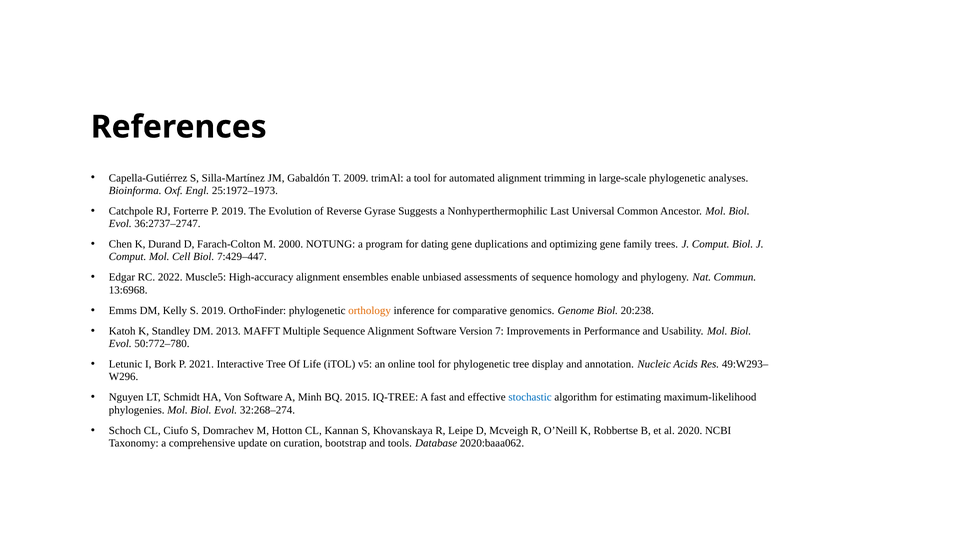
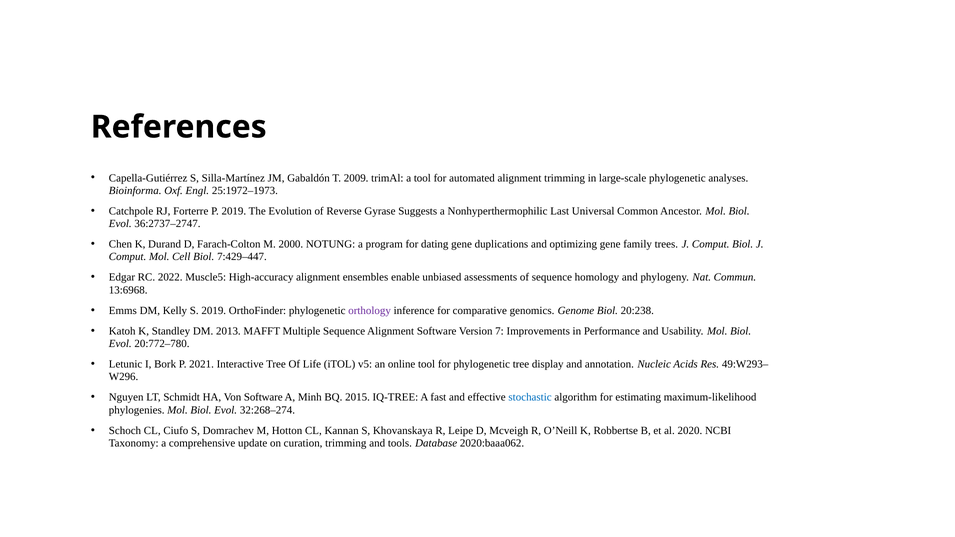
orthology colour: orange -> purple (370, 311)
50:772–780: 50:772–780 -> 20:772–780 (162, 344)
curation bootstrap: bootstrap -> trimming (346, 443)
